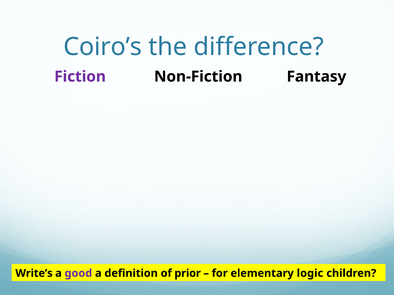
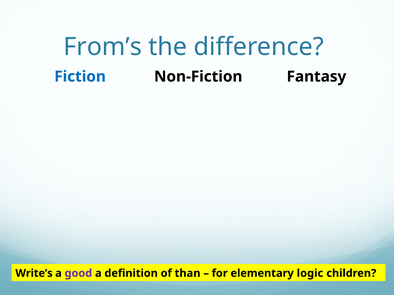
Coiro’s: Coiro’s -> From’s (103, 47)
Fiction colour: purple -> blue (80, 77)
prior: prior -> than (188, 274)
